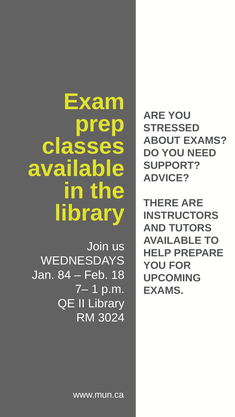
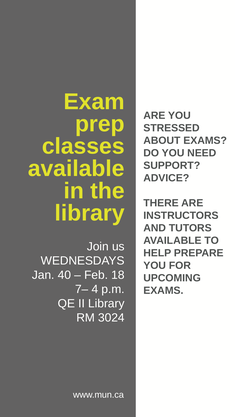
84: 84 -> 40 (64, 276)
1: 1 -> 4 (95, 290)
